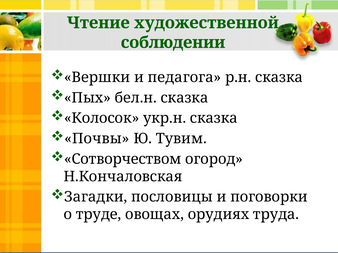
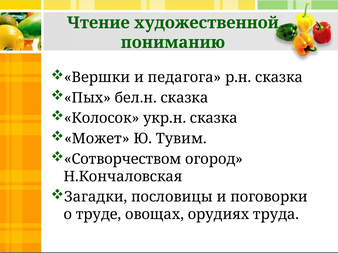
соблюдении: соблюдении -> пониманию (173, 43)
Почвы: Почвы -> Может (97, 139)
